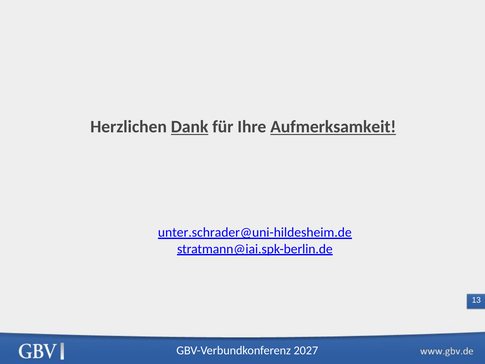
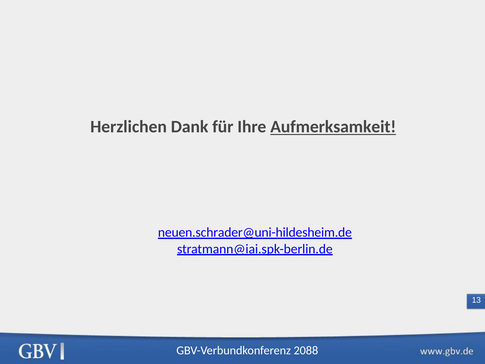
Dank underline: present -> none (190, 127)
unter.schrader@uni-hildesheim.de: unter.schrader@uni-hildesheim.de -> neuen.schrader@uni-hildesheim.de (255, 232)
2027: 2027 -> 2088 (306, 350)
